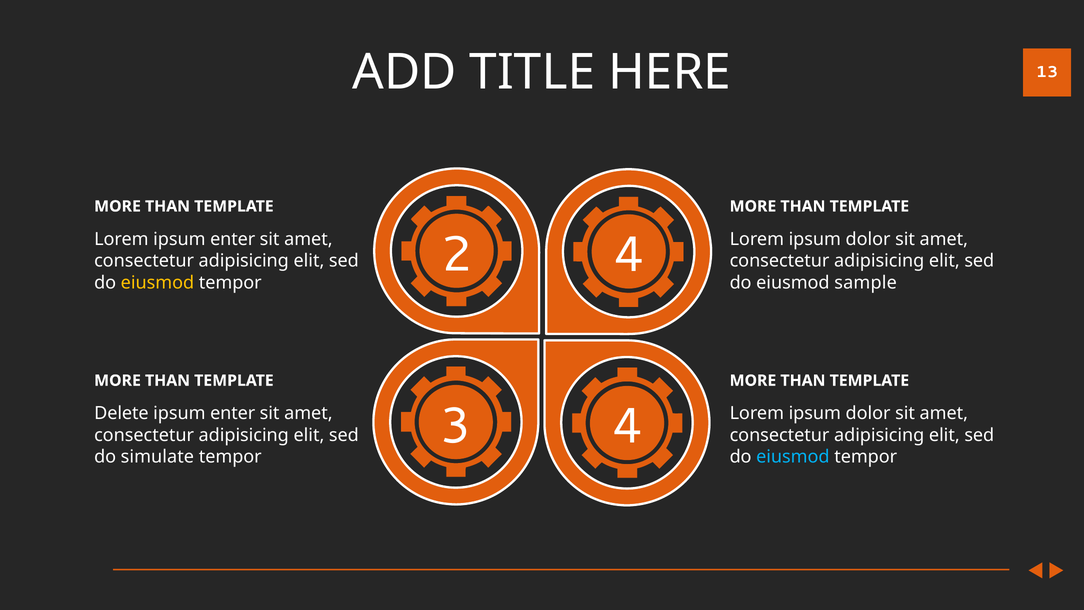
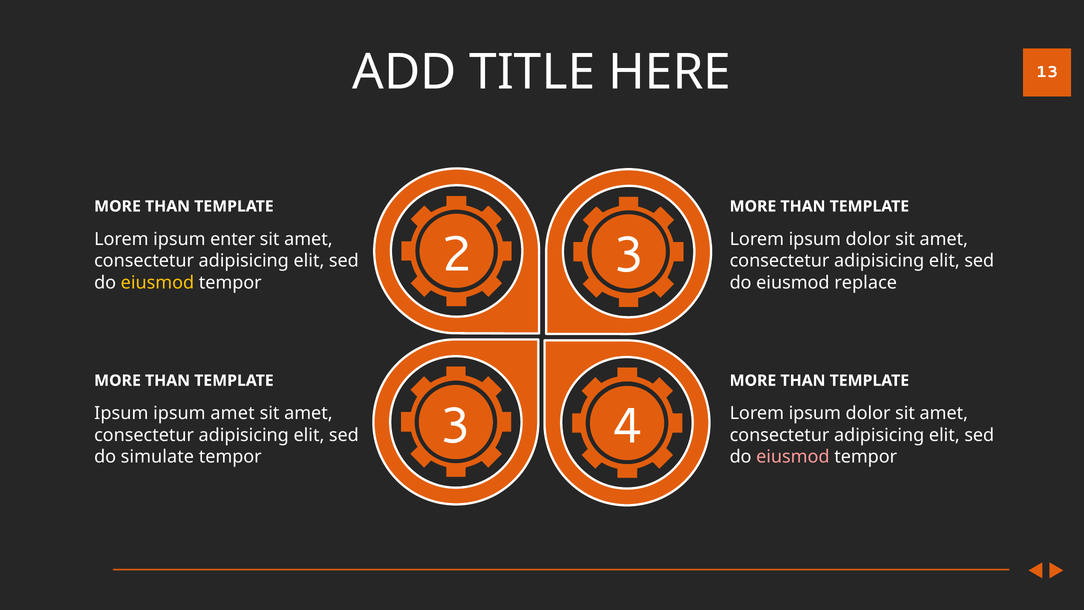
2 4: 4 -> 3 (629, 255)
sample: sample -> replace (866, 283)
Delete: Delete -> Ipsum (121, 413)
enter: enter -> amet (233, 413)
eiusmod colour: light blue -> pink (793, 457)
